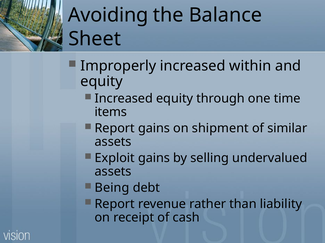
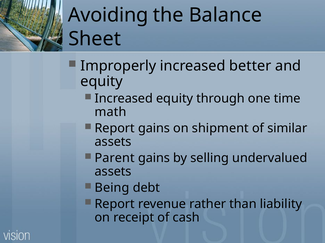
within: within -> better (250, 66)
items: items -> math (111, 112)
Exploit: Exploit -> Parent (115, 158)
